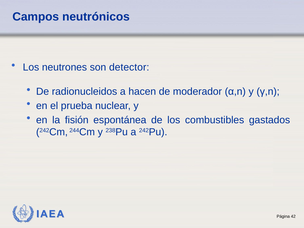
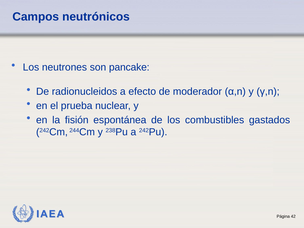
detector: detector -> pancake (129, 67)
hacen: hacen -> efecto (142, 92)
